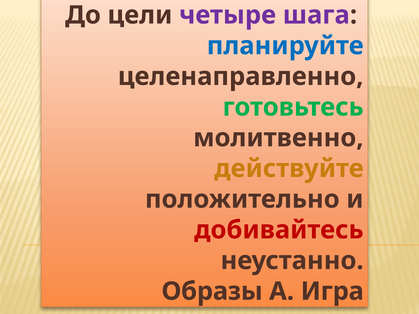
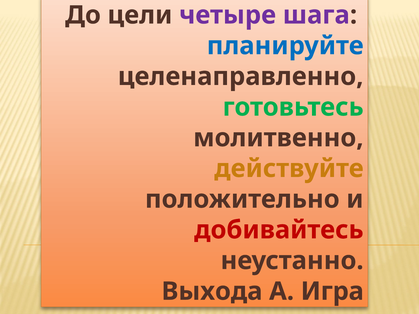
Образы: Образы -> Выхода (212, 292)
